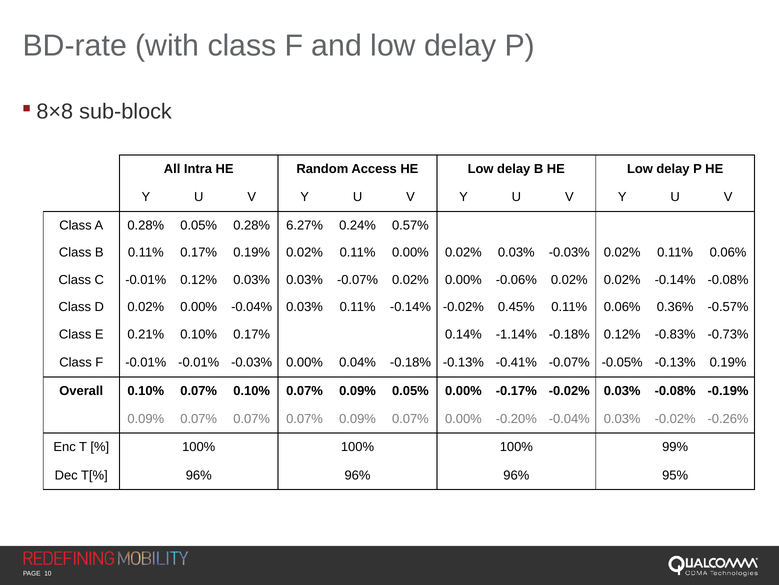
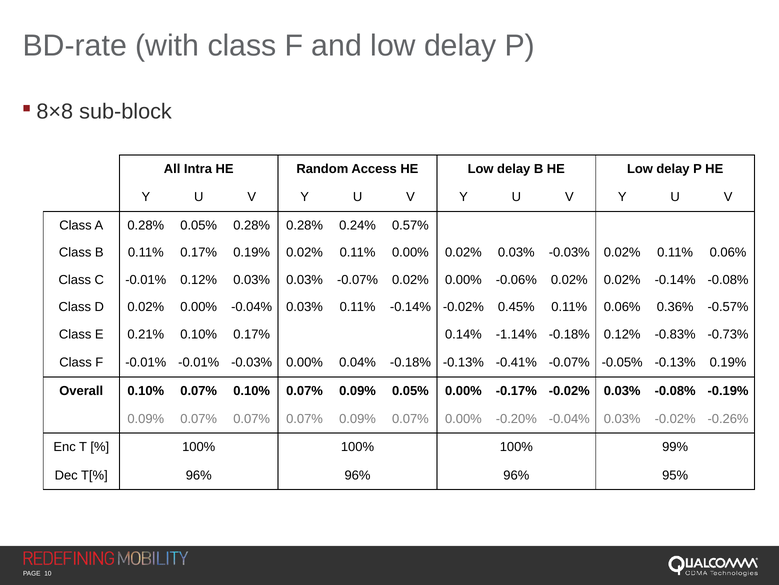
0.28% 6.27%: 6.27% -> 0.28% (305, 225)
